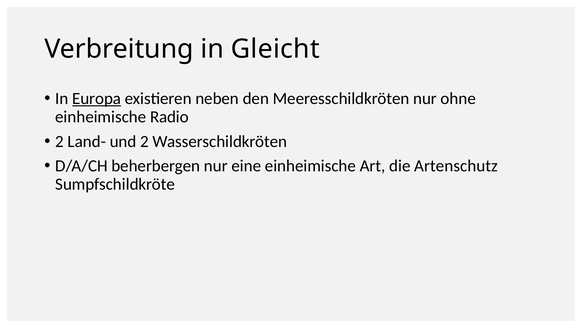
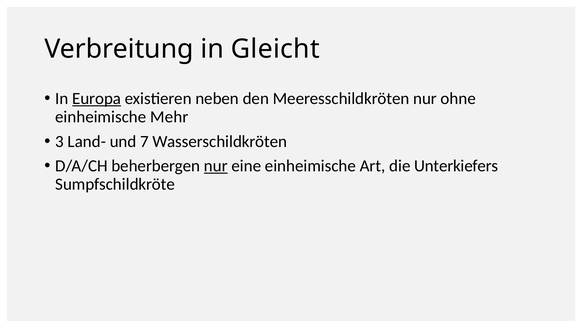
Radio: Radio -> Mehr (169, 117)
2: 2 -> 3 (60, 141)
und 2: 2 -> 7 (145, 141)
nur underline: none -> present (216, 166)
Artenschutz: Artenschutz -> Unterkiefers (456, 166)
